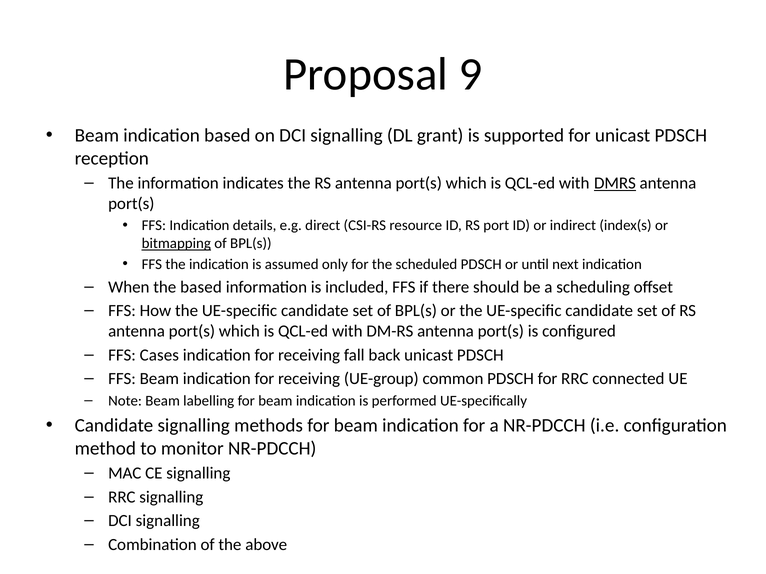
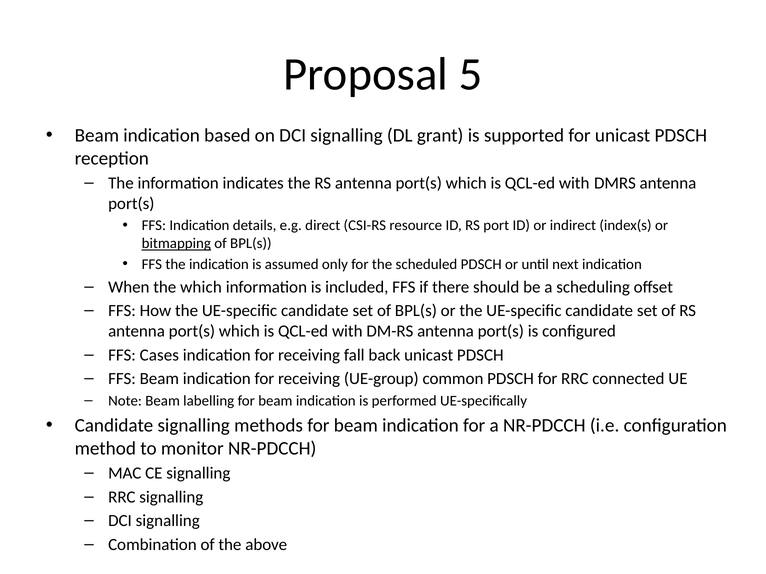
9: 9 -> 5 (471, 74)
DMRS underline: present -> none (615, 183)
the based: based -> which (201, 287)
